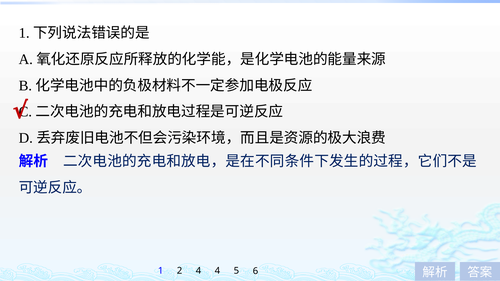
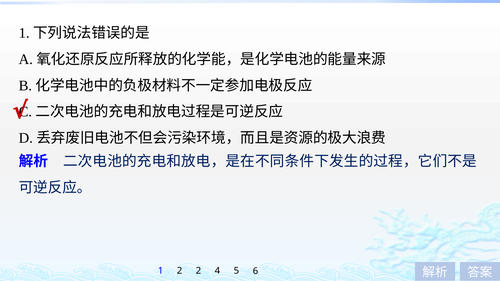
2 4: 4 -> 2 (199, 271)
